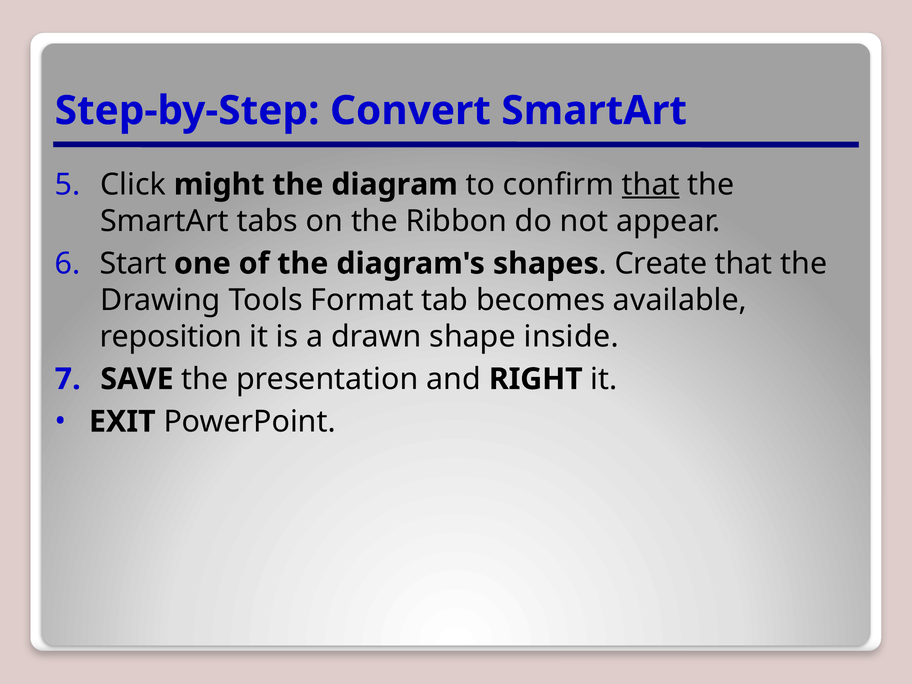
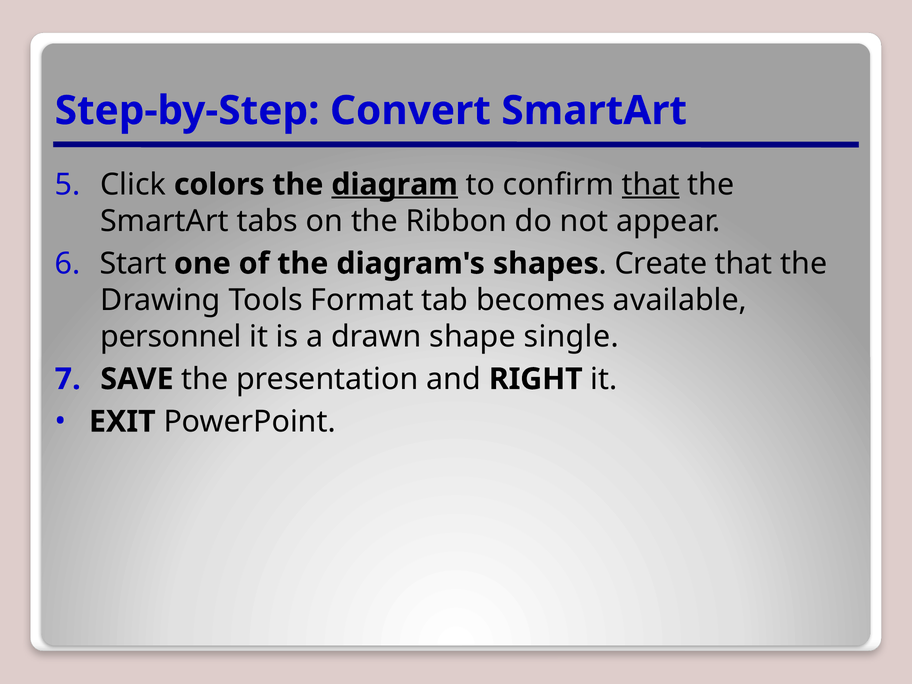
might: might -> colors (219, 185)
diagram underline: none -> present (395, 185)
reposition: reposition -> personnel (171, 337)
inside: inside -> single (571, 337)
